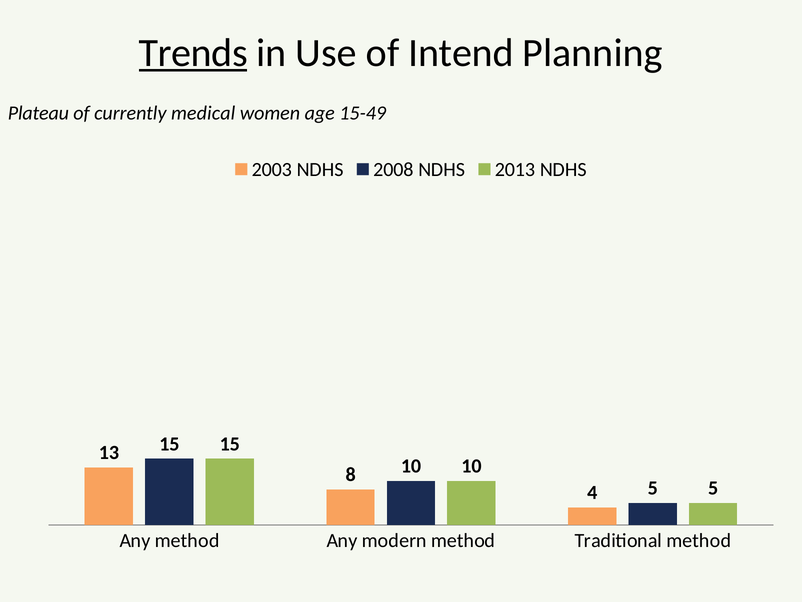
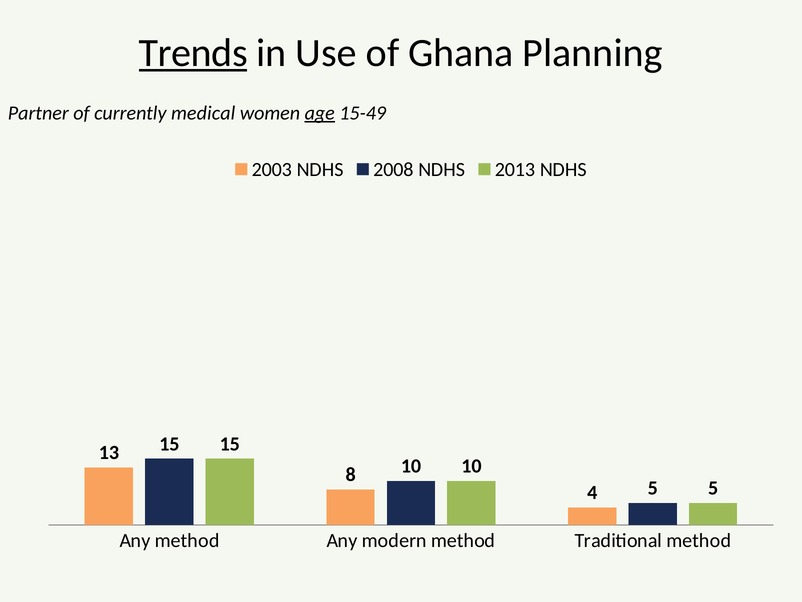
Intend: Intend -> Ghana (461, 53)
Plateau: Plateau -> Partner (38, 113)
age underline: none -> present (320, 113)
